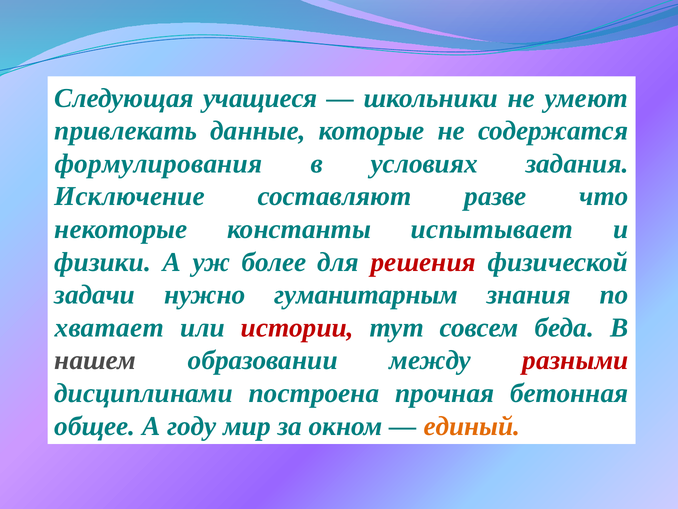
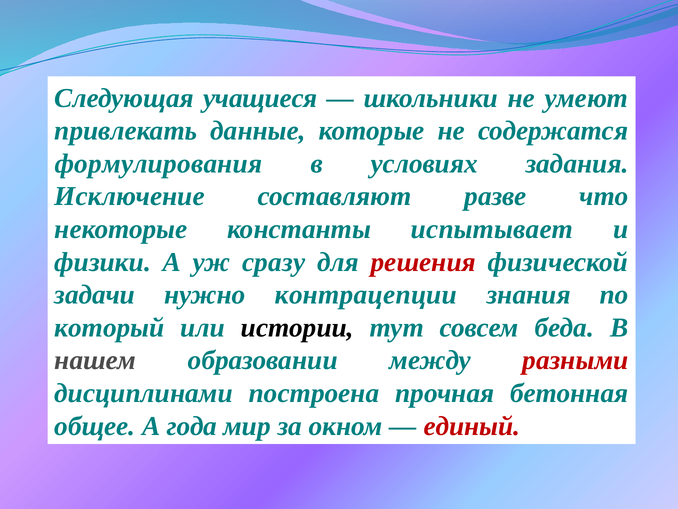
более: более -> сразу (274, 262)
гуманитарным: гуманитарным -> контрацепции (366, 295)
хватает: хватает -> который (109, 327)
истории colour: red -> black (297, 327)
году: году -> года (192, 426)
единый colour: orange -> red (472, 426)
